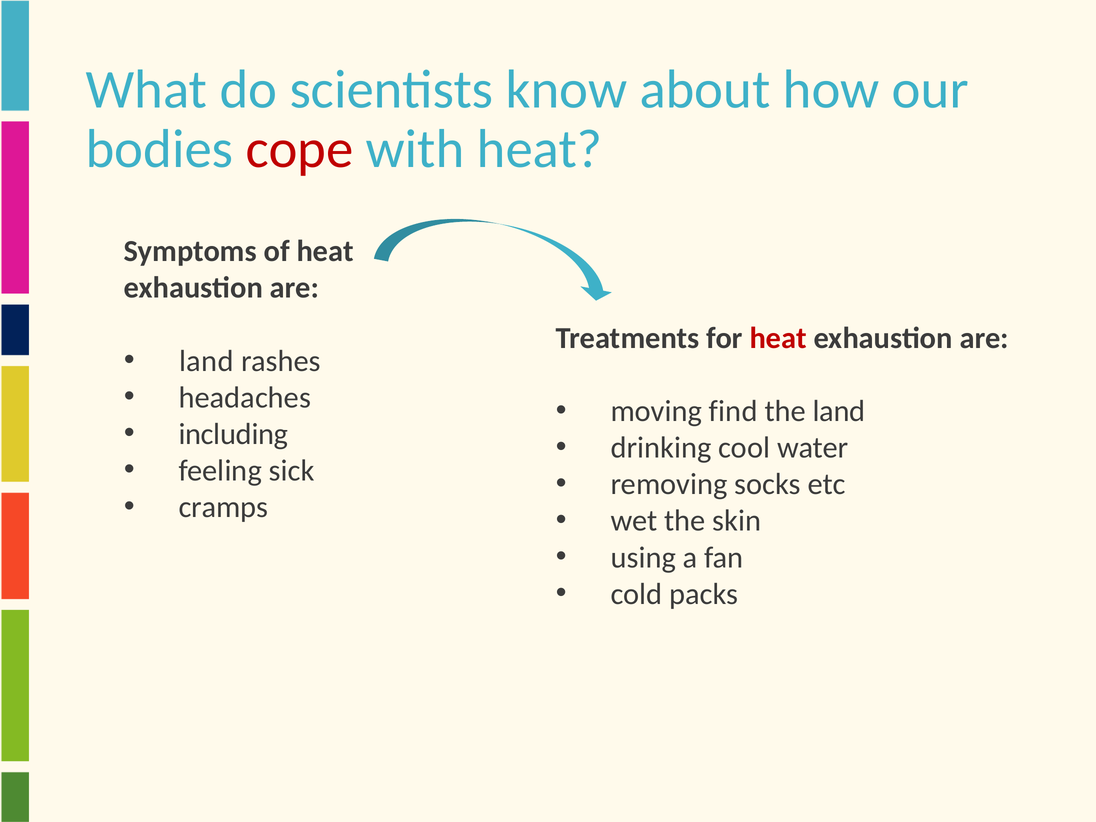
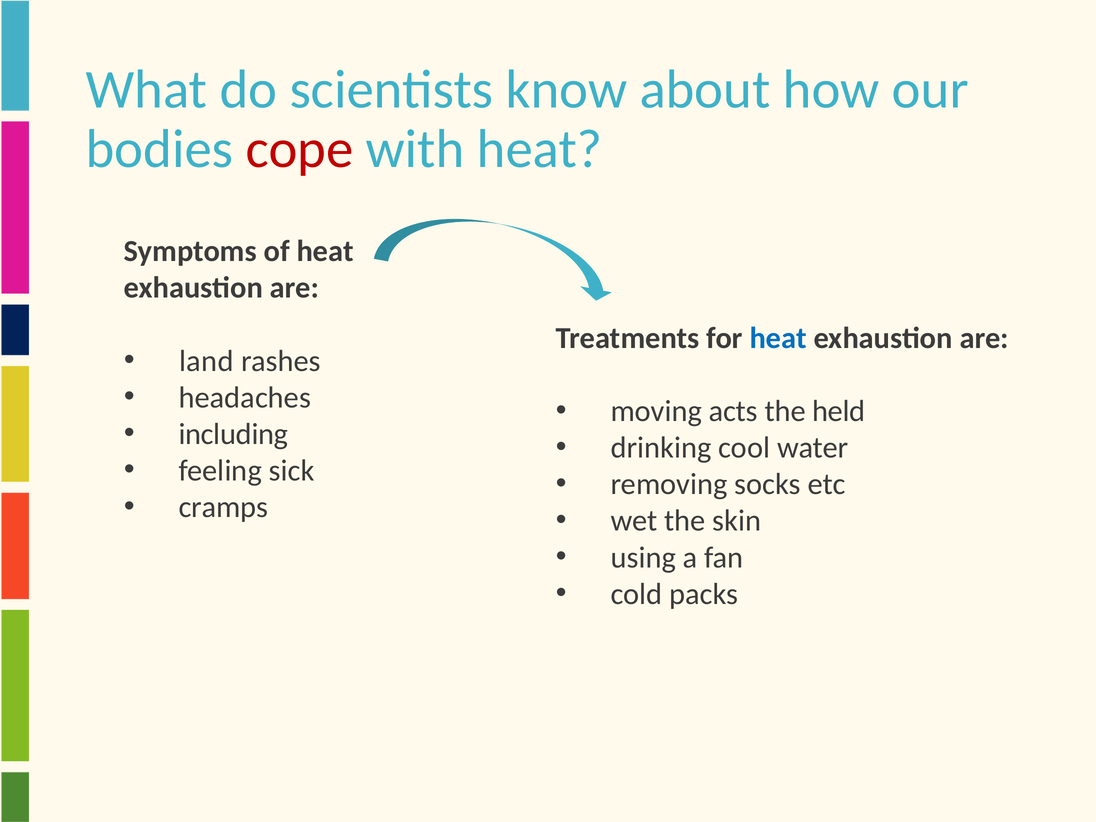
heat colour: red -> blue (778, 338)
find: find -> acts (733, 411)
the land: land -> held (839, 411)
